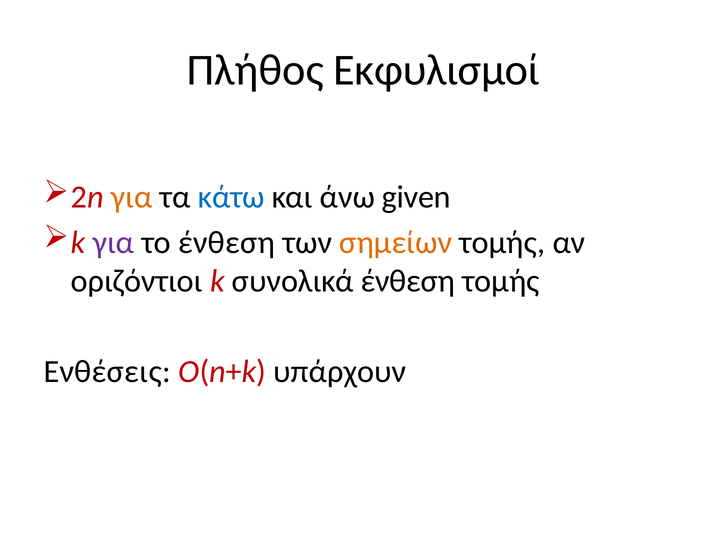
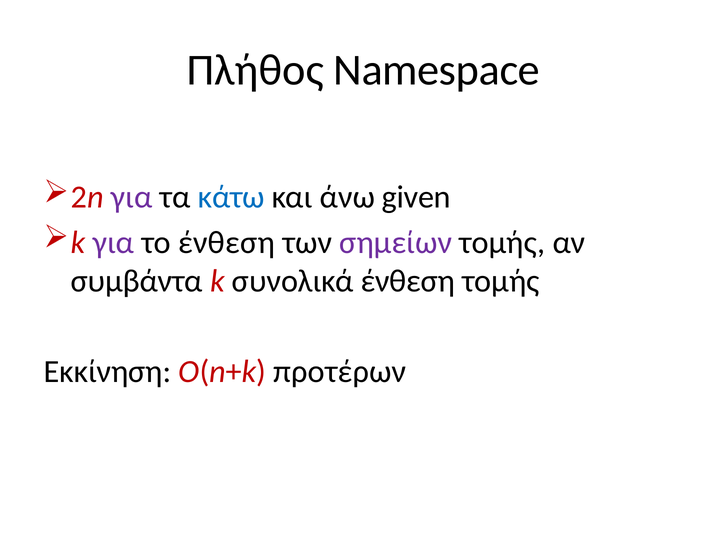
Εκφυλισμοί: Εκφυλισμοί -> Namespace (437, 70)
για colour: orange -> purple (132, 197)
σημείων colour: orange -> purple (396, 243)
οριζόντιοι: οριζόντιοι -> συμβάντα (137, 281)
Ενθέσεις: Ενθέσεις -> Εκκίνηση (107, 372)
υπάρχουν: υπάρχουν -> προτέρων (340, 372)
